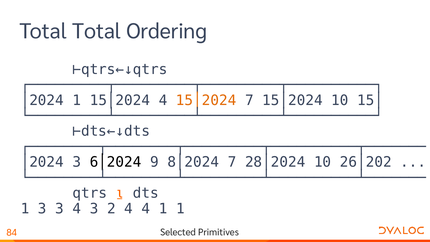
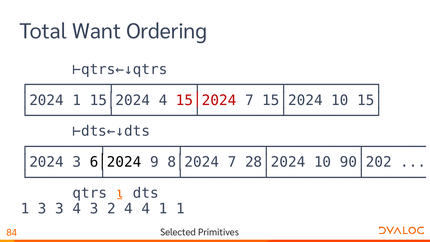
Total Total: Total -> Want (97, 31)
15│2024 colour: orange -> red (206, 100)
26│202: 26│202 -> 90│202 (366, 162)
